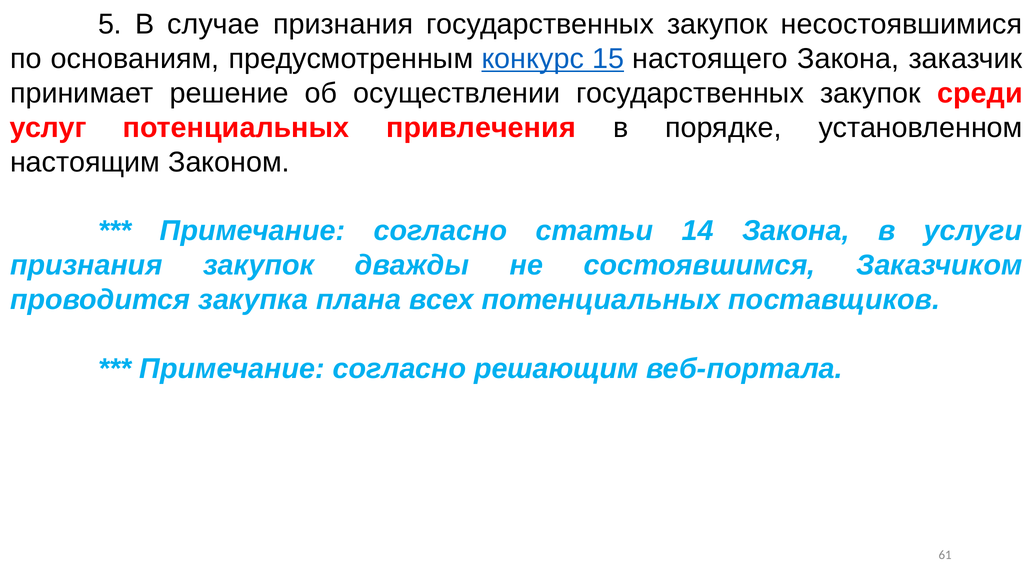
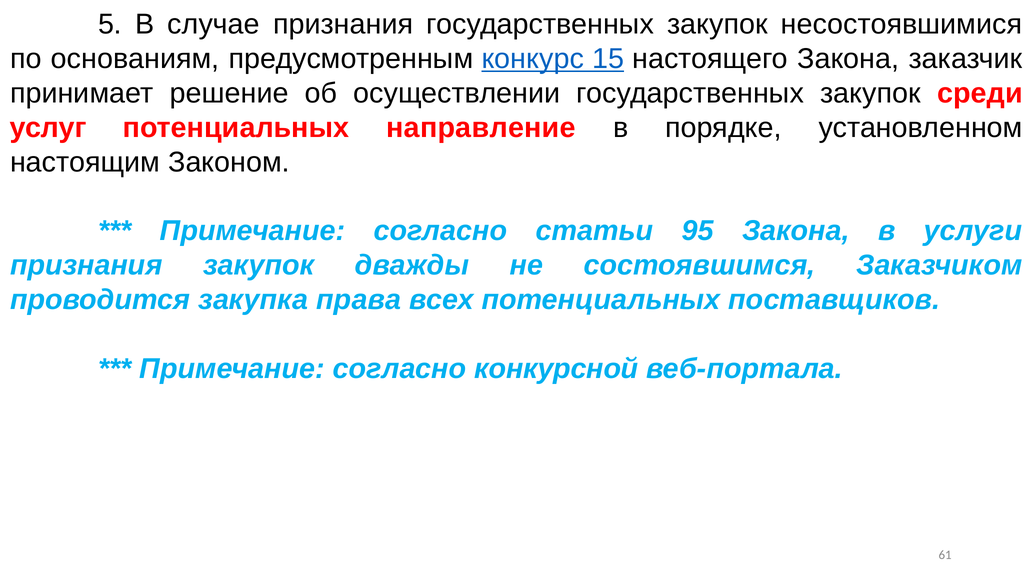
привлечения: привлечения -> направление (481, 128)
14: 14 -> 95 (698, 231)
плана: плана -> права (359, 300)
решающим: решающим -> конкурсной (556, 369)
